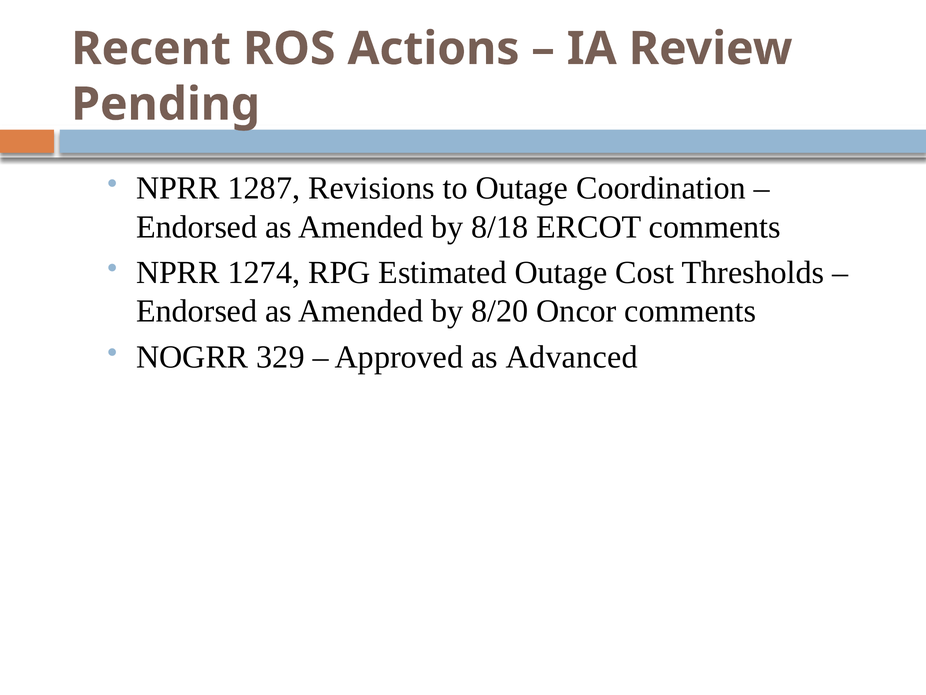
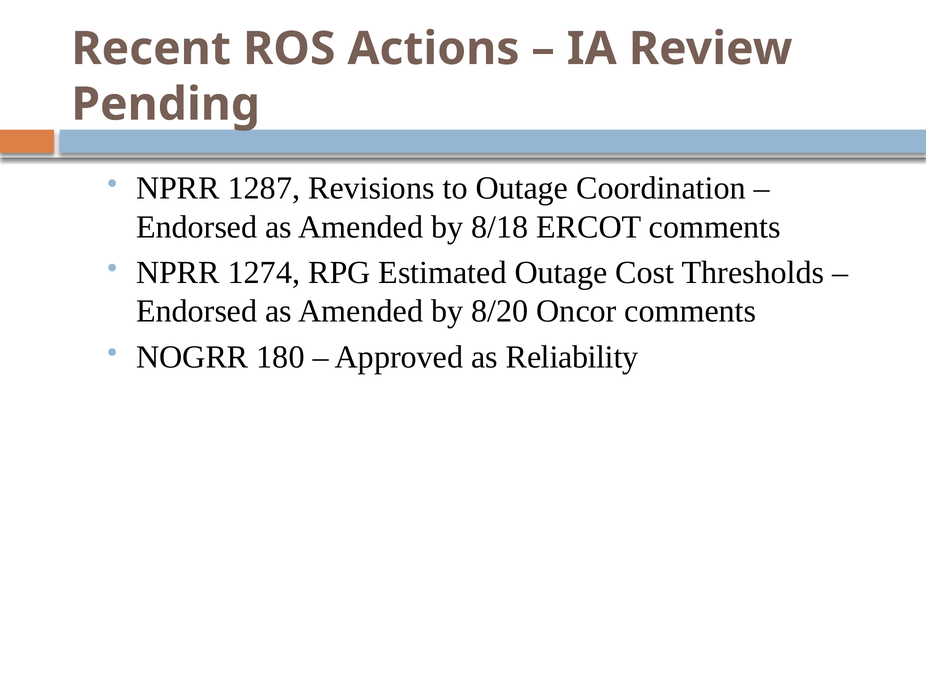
329: 329 -> 180 (281, 357)
Advanced: Advanced -> Reliability (572, 357)
